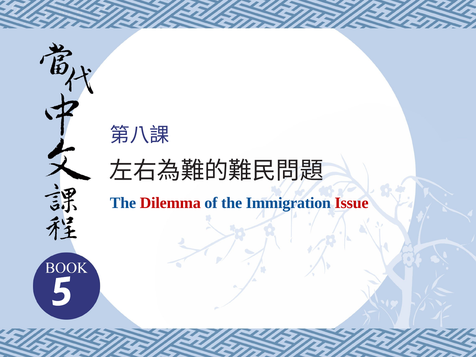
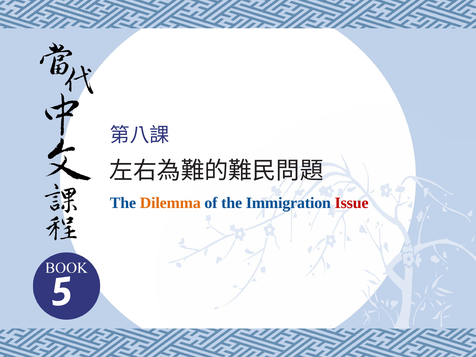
Dilemma colour: red -> orange (170, 203)
